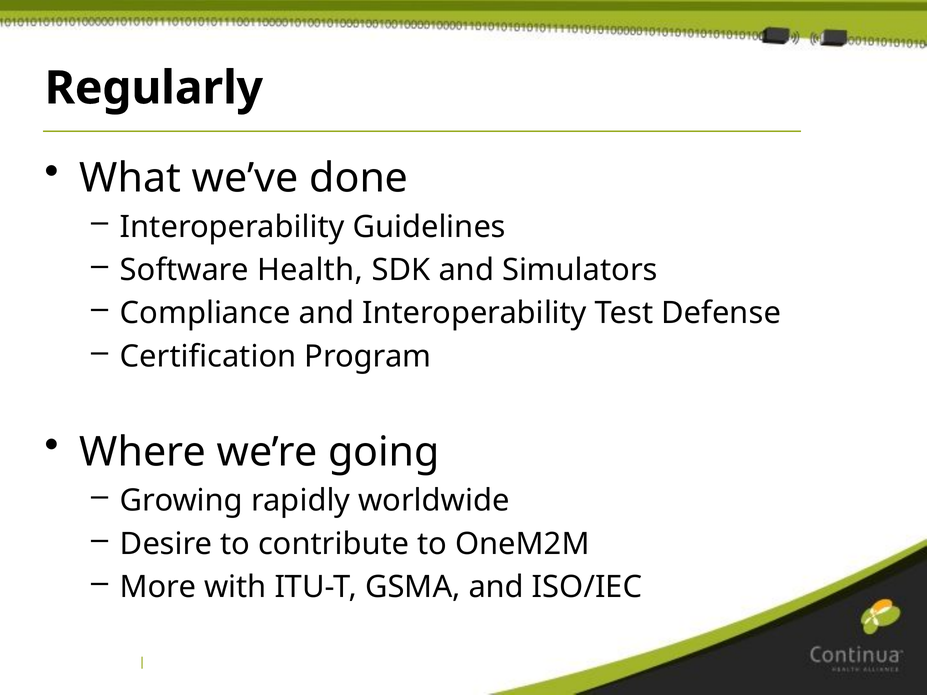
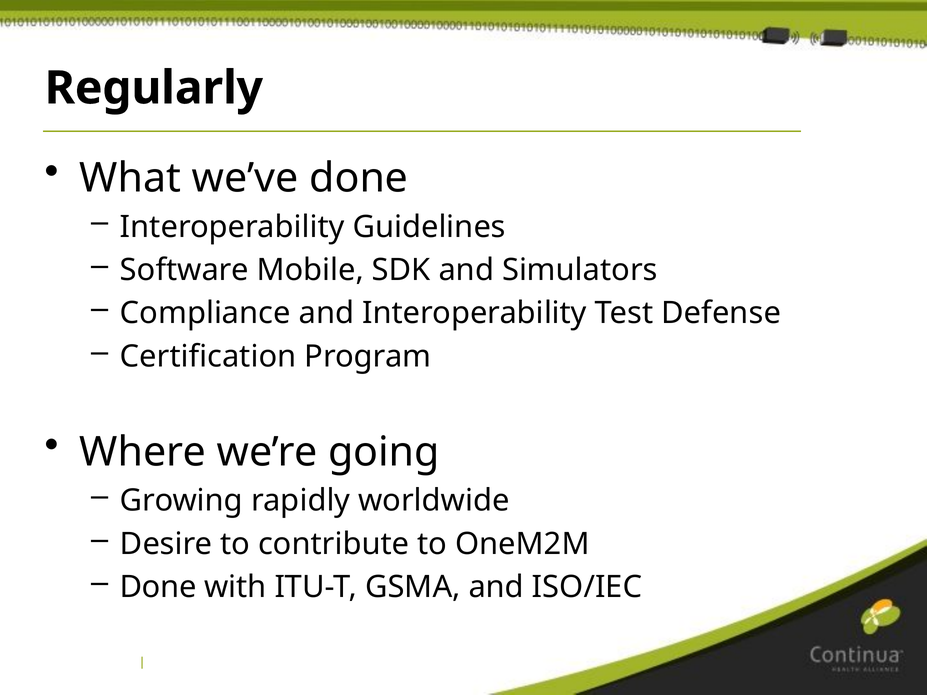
Health: Health -> Mobile (310, 270)
More: More -> Done (158, 587)
